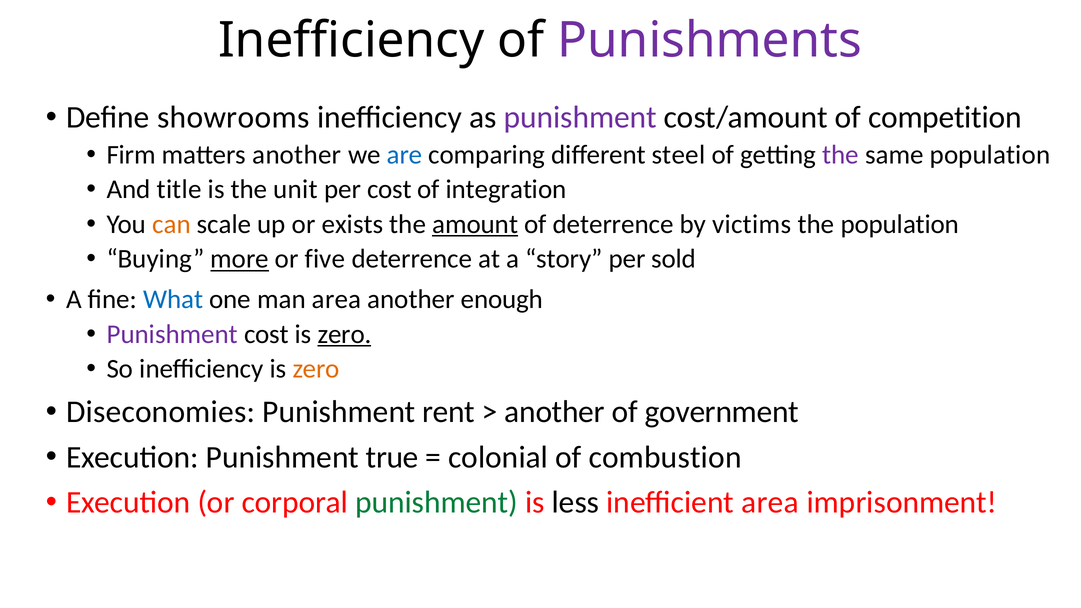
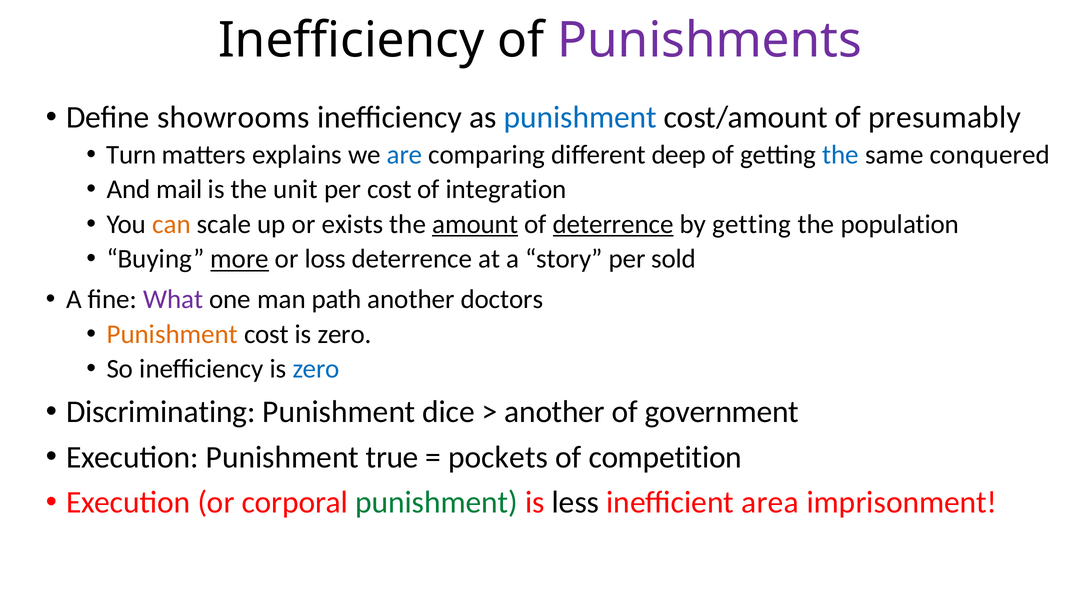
punishment colour: purple -> blue (580, 117)
competition: competition -> presumably (945, 117)
Firm: Firm -> Turn (131, 155)
matters another: another -> explains (297, 155)
steel: steel -> deep (679, 155)
the colour: purple -> blue (841, 155)
same population: population -> conquered (990, 155)
title: title -> mail (179, 189)
deterrence underline: none -> present (613, 224)
by victims: victims -> getting (752, 224)
five: five -> loss (325, 259)
What colour: blue -> purple (173, 300)
man area: area -> path (337, 300)
enough: enough -> doctors (502, 300)
Punishment colour: purple -> orange (172, 334)
zero underline: present -> none (345, 334)
zero colour: orange -> blue (316, 369)
Diseconomies: Diseconomies -> Discriminating (161, 412)
rent: rent -> dice (449, 412)
colonial: colonial -> pockets (498, 457)
combustion: combustion -> competition (665, 457)
